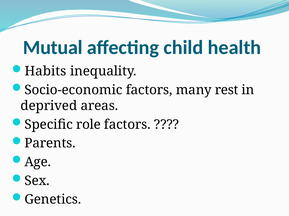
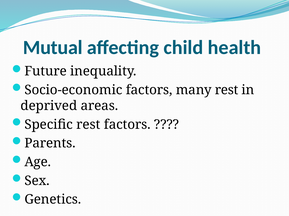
Habits: Habits -> Future (46, 71)
Specific role: role -> rest (88, 125)
